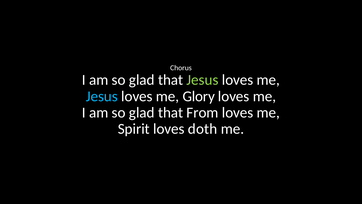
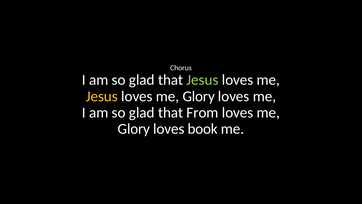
Jesus colour: light blue -> yellow (102, 96)
Spirit: Spirit -> Glory (134, 129)
doth: doth -> book (203, 129)
